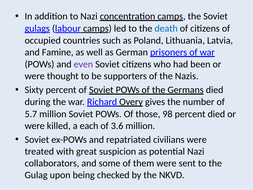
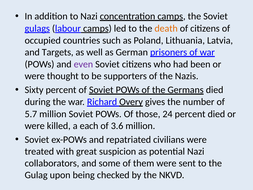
death colour: blue -> orange (166, 28)
Famine: Famine -> Targets (58, 52)
98: 98 -> 24 (168, 114)
